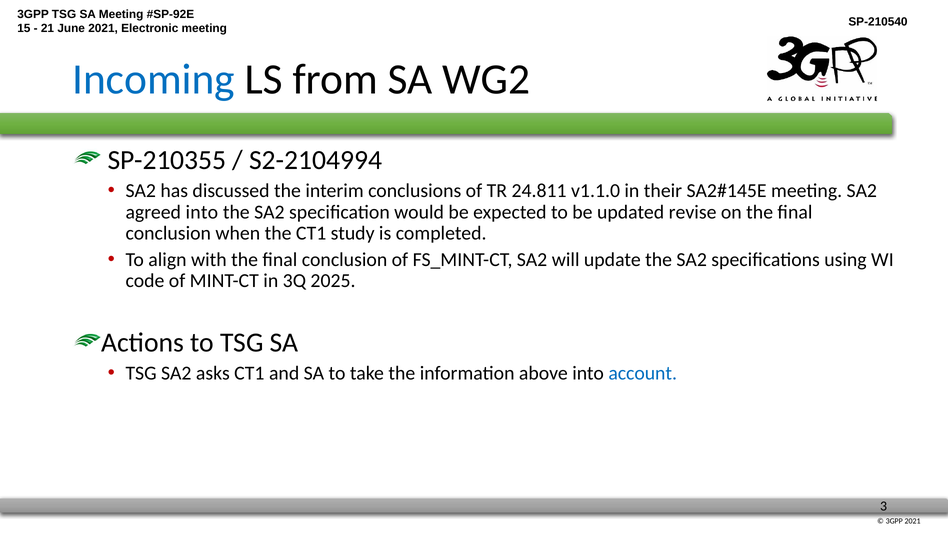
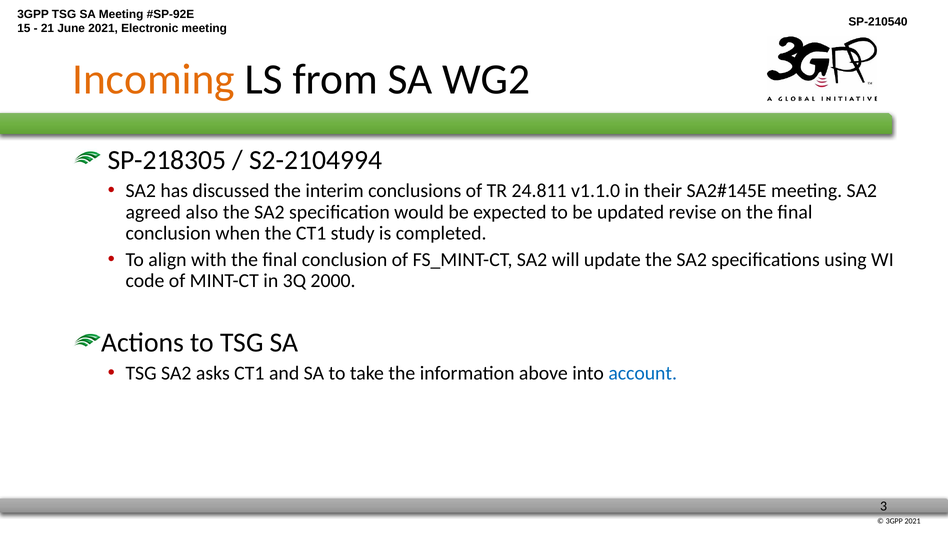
Incoming colour: blue -> orange (154, 80)
SP-210355: SP-210355 -> SP-218305 (167, 160)
agreed into: into -> also (202, 212)
2025: 2025 -> 2000 (333, 281)
